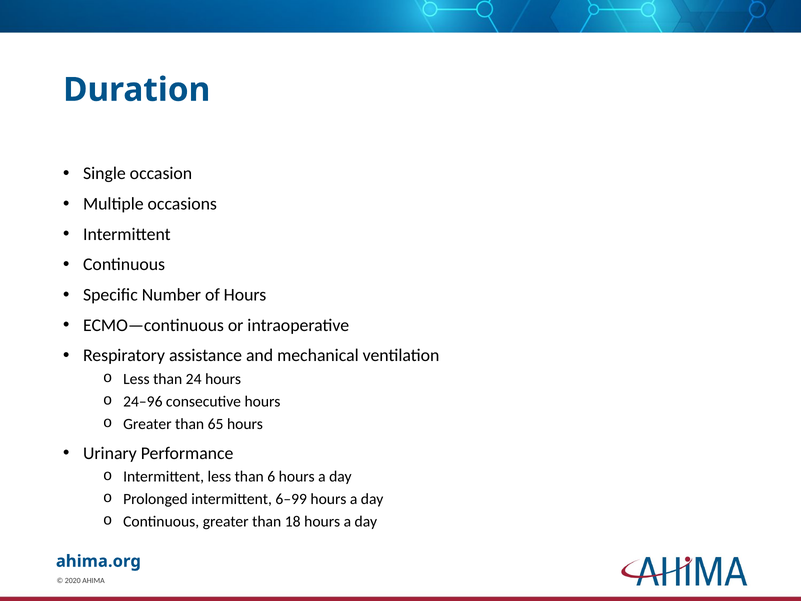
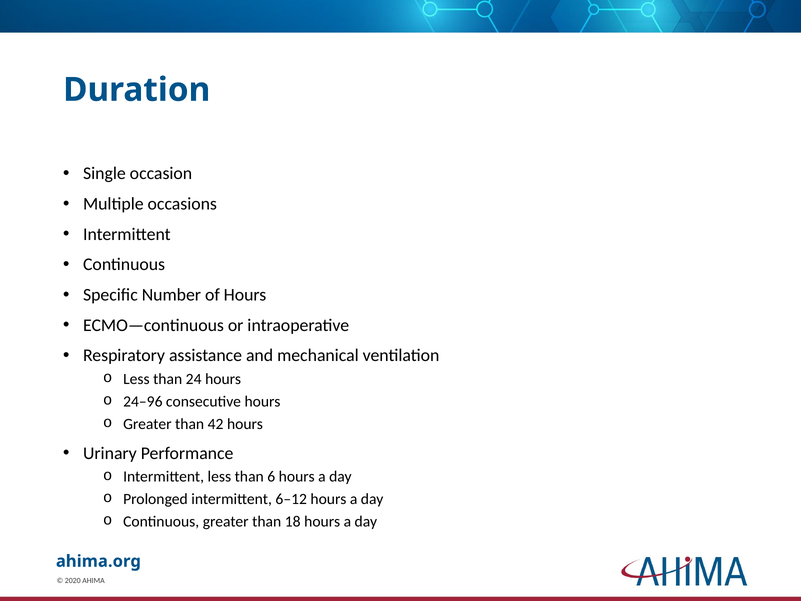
65: 65 -> 42 (216, 424)
6–99: 6–99 -> 6–12 (291, 499)
